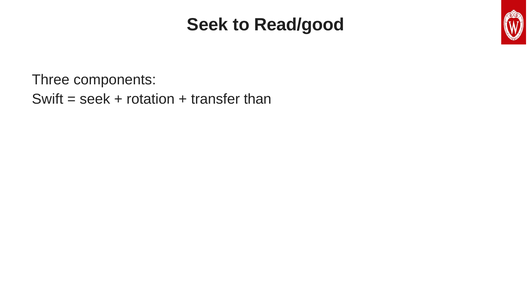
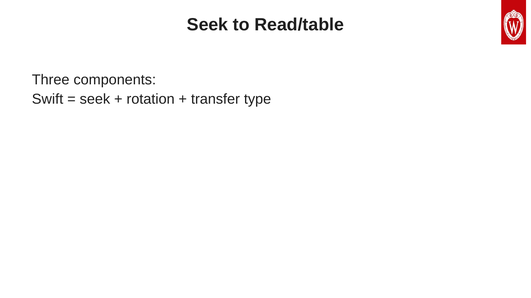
Read/good: Read/good -> Read/table (299, 25)
than: than -> type (258, 99)
